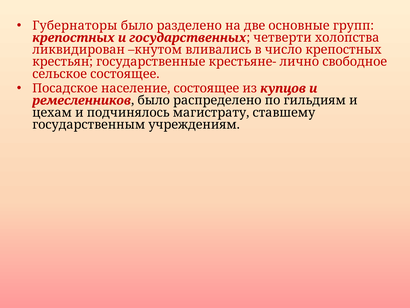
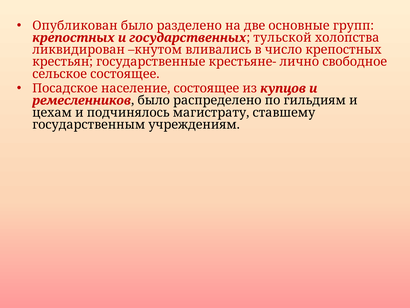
Губернаторы: Губернаторы -> Опубликован (75, 26)
четверти: четверти -> тульской (282, 38)
